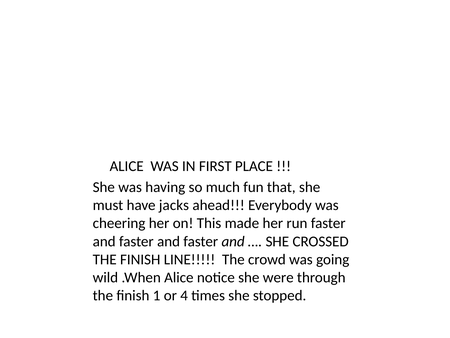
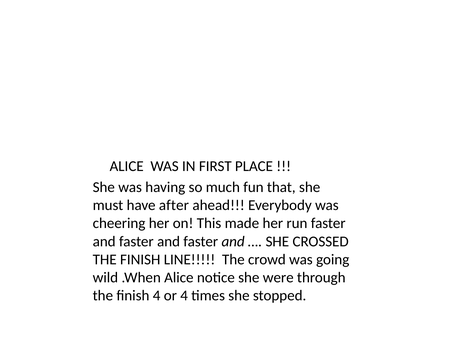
jacks: jacks -> after (174, 205)
finish 1: 1 -> 4 (157, 295)
